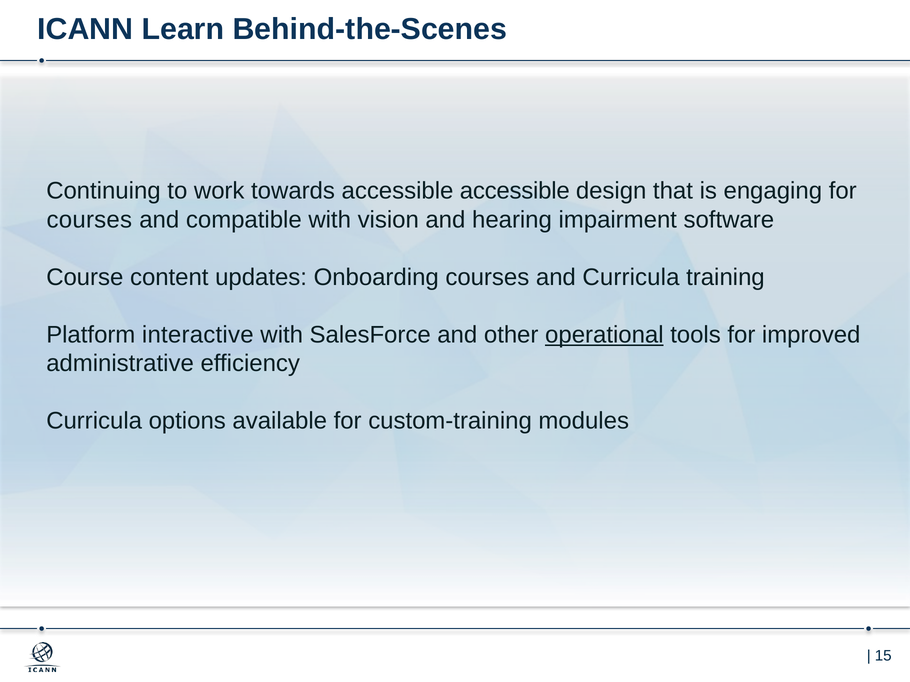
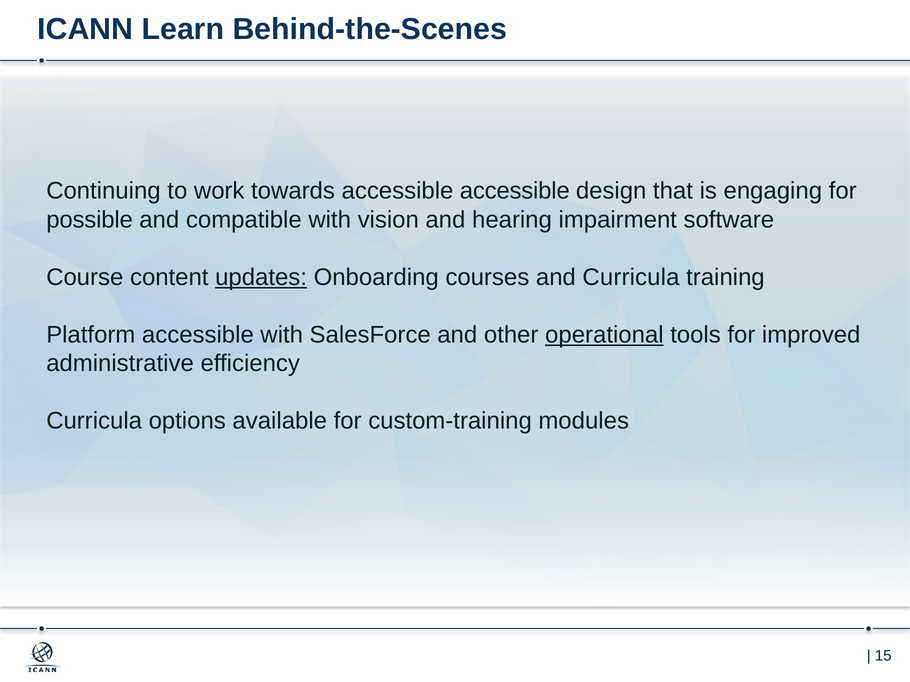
courses: courses -> possible (90, 220)
updates underline: none -> present (261, 277)
Platform interactive: interactive -> accessible (198, 335)
